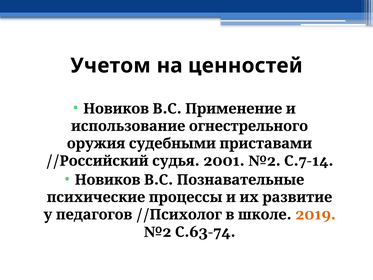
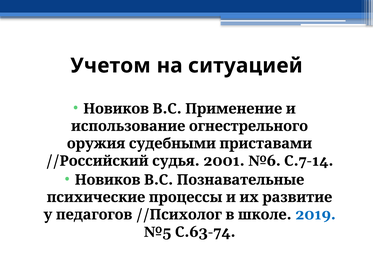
ценностей: ценностей -> ситуацией (245, 66)
2001 №2: №2 -> №6 (264, 161)
2019 colour: orange -> blue (315, 214)
№2: №2 -> №5 (157, 232)
